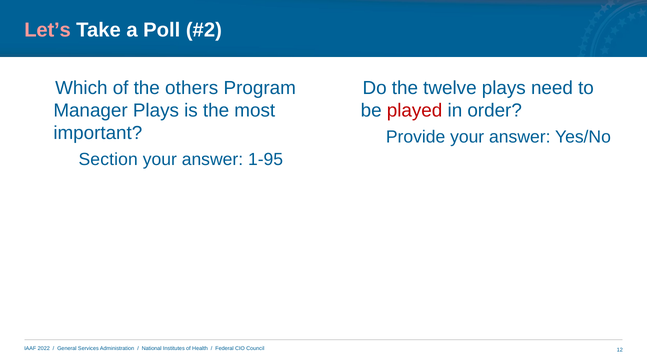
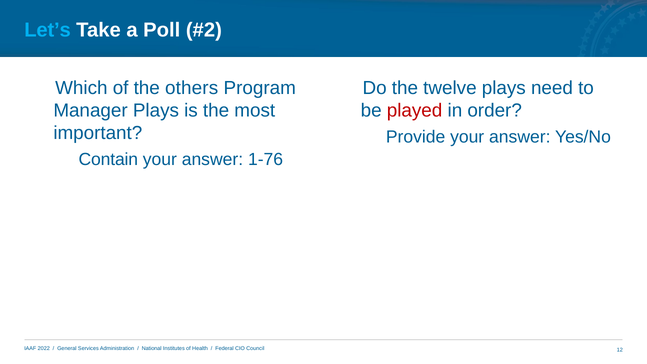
Let’s colour: pink -> light blue (48, 30)
Section: Section -> Contain (108, 160)
1-95: 1-95 -> 1-76 (266, 160)
